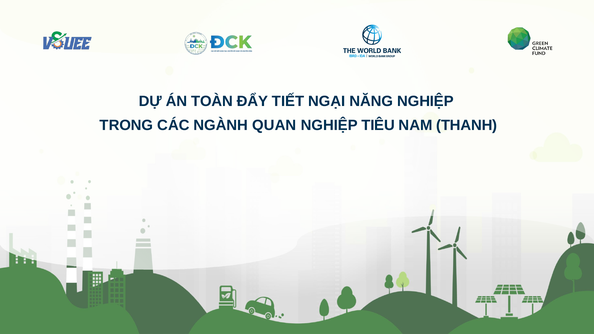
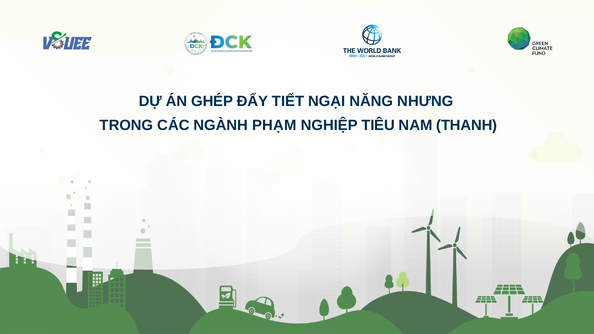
TOÀN: TOÀN -> GHÉP (212, 101)
NĂNG NGHIỆP: NGHIỆP -> NHƯNG (425, 101)
QUAN: QUAN -> PHẠM (274, 125)
